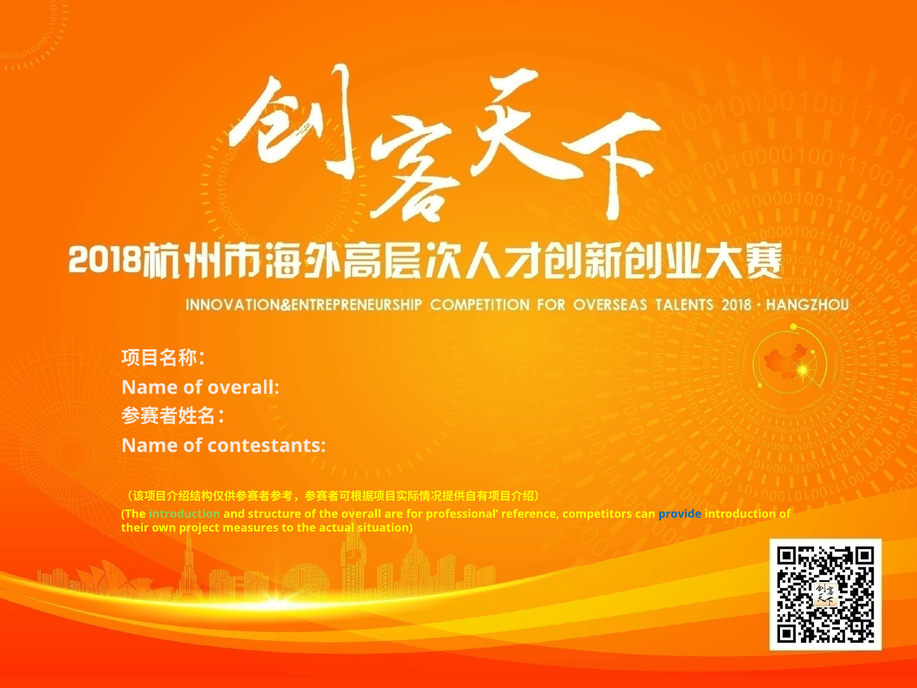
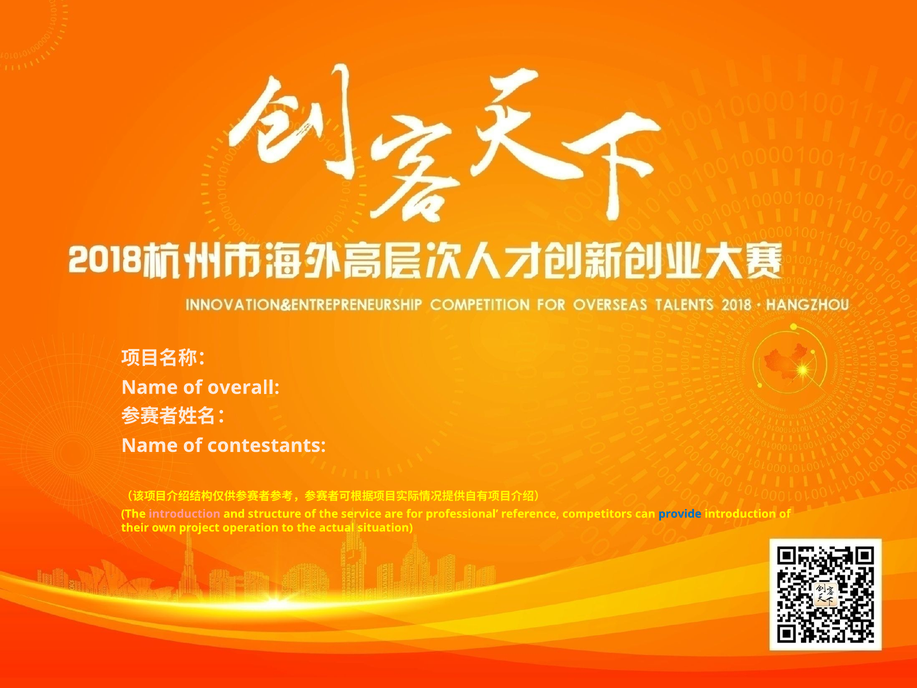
introduction colour: light green -> pink (185, 514)
the overall: overall -> service (361, 514)
measures: measures -> operation (251, 528)
